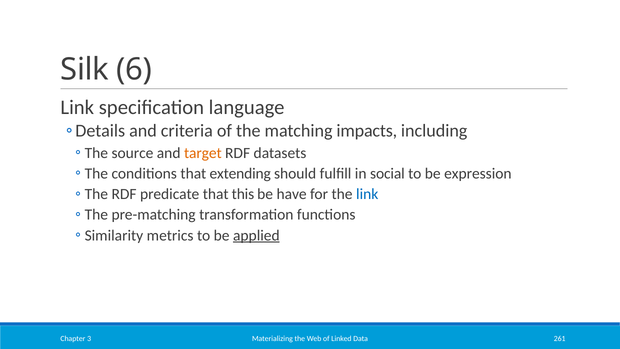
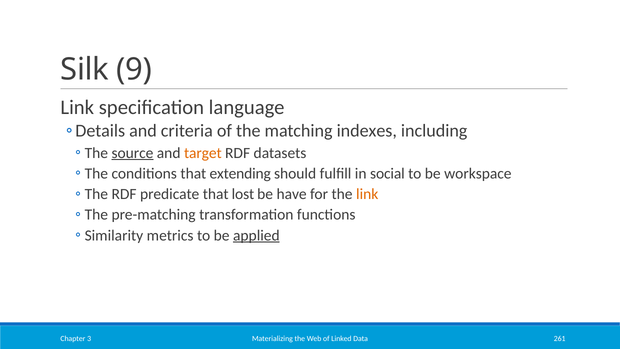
6: 6 -> 9 (134, 69)
impacts: impacts -> indexes (367, 131)
source underline: none -> present (132, 153)
expression: expression -> workspace (478, 173)
this: this -> lost (243, 194)
link colour: blue -> orange (367, 194)
